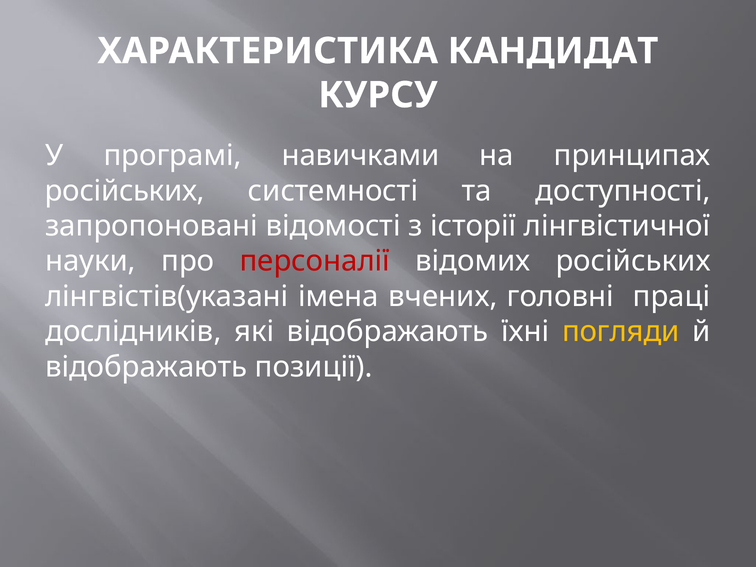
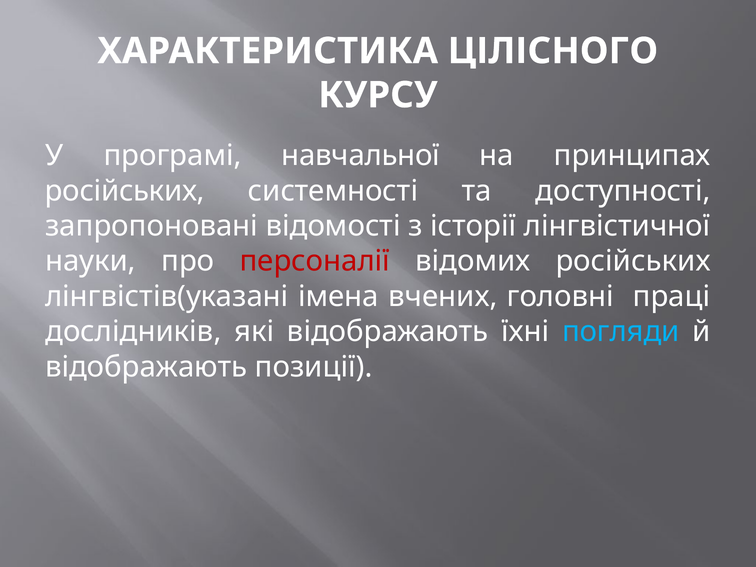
КАНДИДАТ: КАНДИДАТ -> ЦІЛІСНОГО (553, 51)
навичками: навичками -> навчальної (361, 156)
погляди colour: yellow -> light blue (621, 332)
